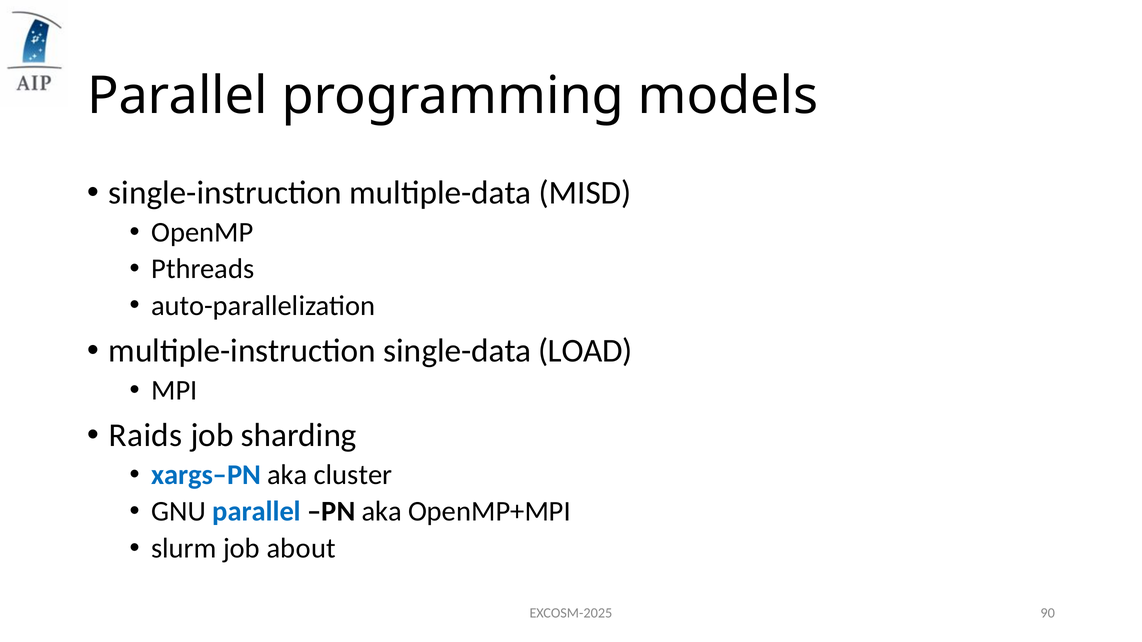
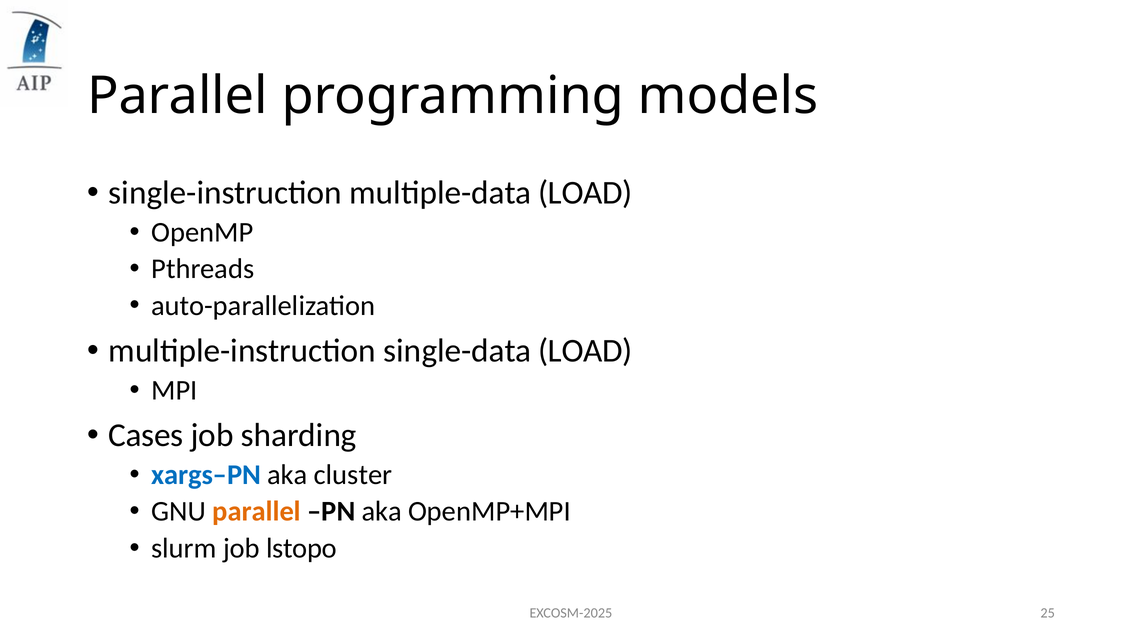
multiple-data MISD: MISD -> LOAD (585, 193)
Raids: Raids -> Cases (146, 436)
parallel colour: blue -> orange (257, 512)
about: about -> lstopo (302, 549)
90: 90 -> 25 (1048, 613)
